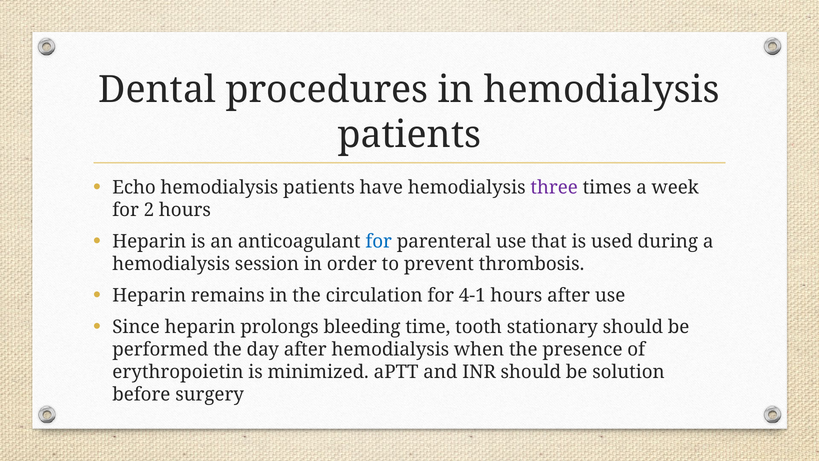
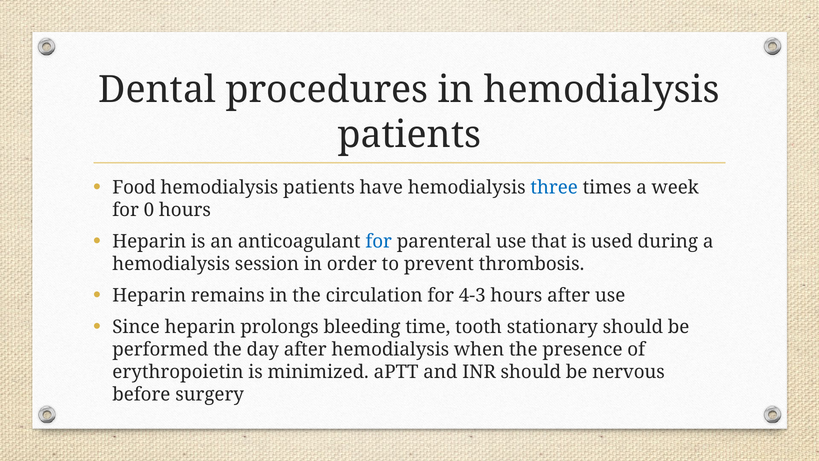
Echo: Echo -> Food (134, 187)
three colour: purple -> blue (554, 187)
2: 2 -> 0 (149, 210)
4-1: 4-1 -> 4-3 (472, 295)
solution: solution -> nervous (629, 372)
